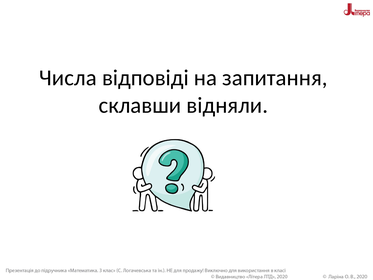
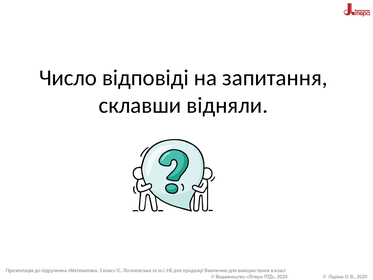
Числа: Числа -> Число (68, 78)
